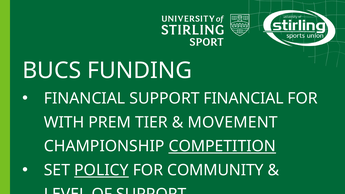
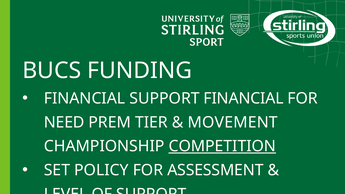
WITH: WITH -> NEED (64, 122)
POLICY underline: present -> none (101, 170)
COMMUNITY: COMMUNITY -> ASSESSMENT (215, 170)
